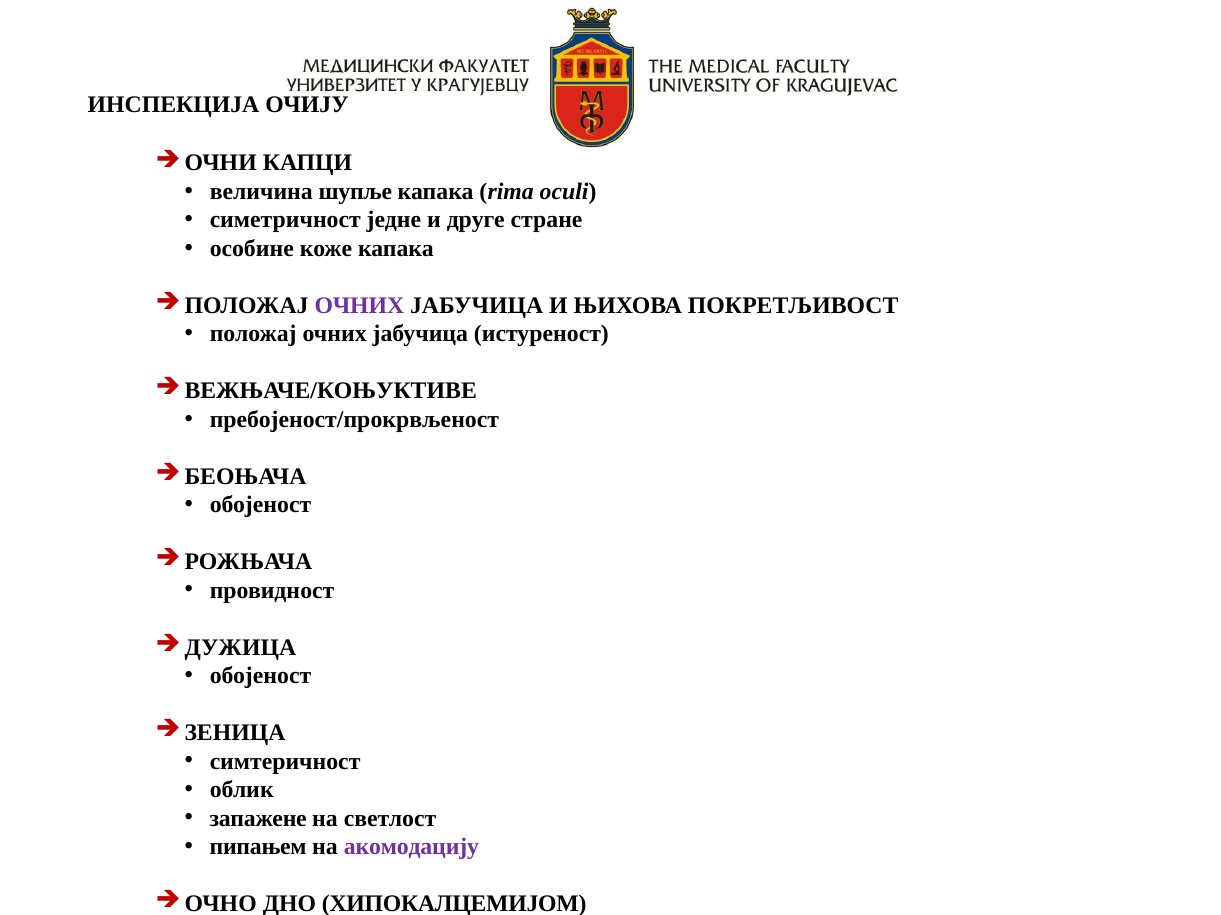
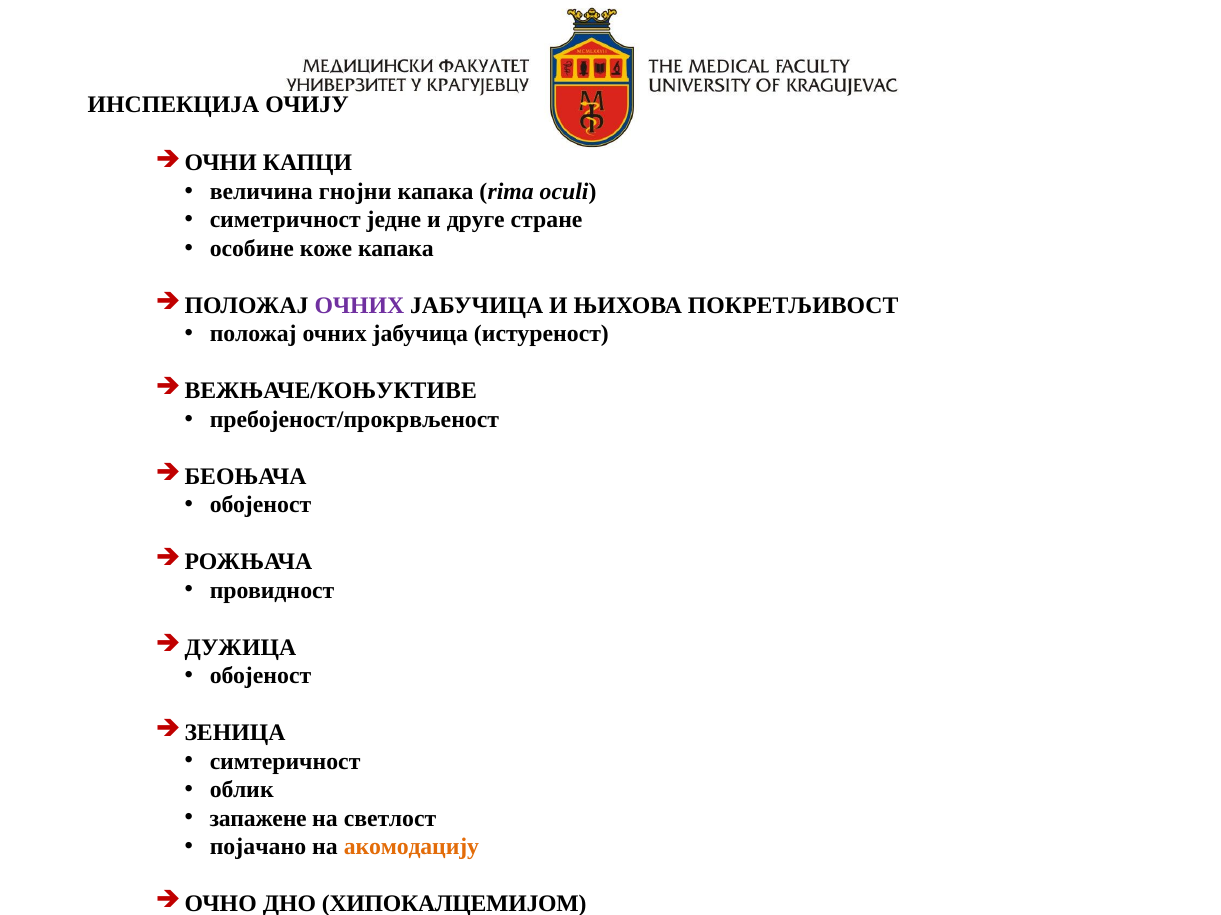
шупље: шупље -> гнојни (355, 192)
пипањем: пипањем -> појачано (258, 847)
акомодацију colour: purple -> orange (411, 847)
